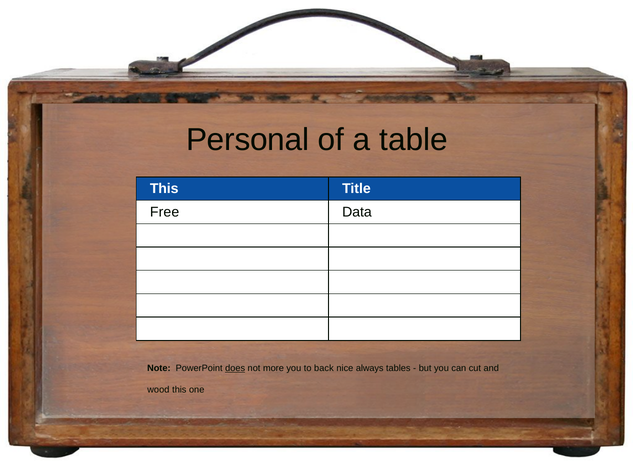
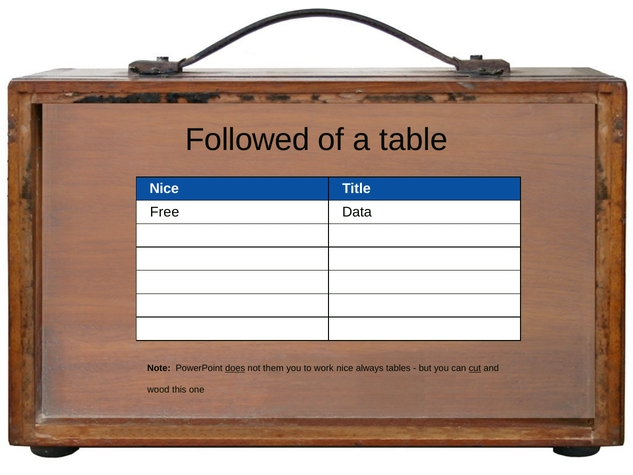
Personal: Personal -> Followed (248, 140)
This: This -> Nice (164, 189)
more: more -> them (273, 368)
back: back -> work (324, 368)
cut underline: none -> present (475, 368)
